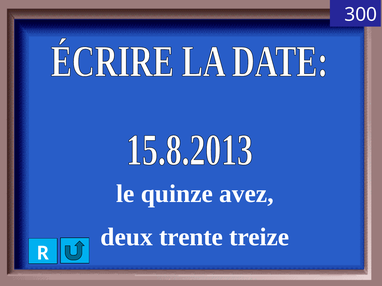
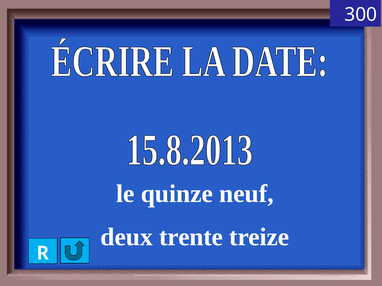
avez: avez -> neuf (246, 194)
